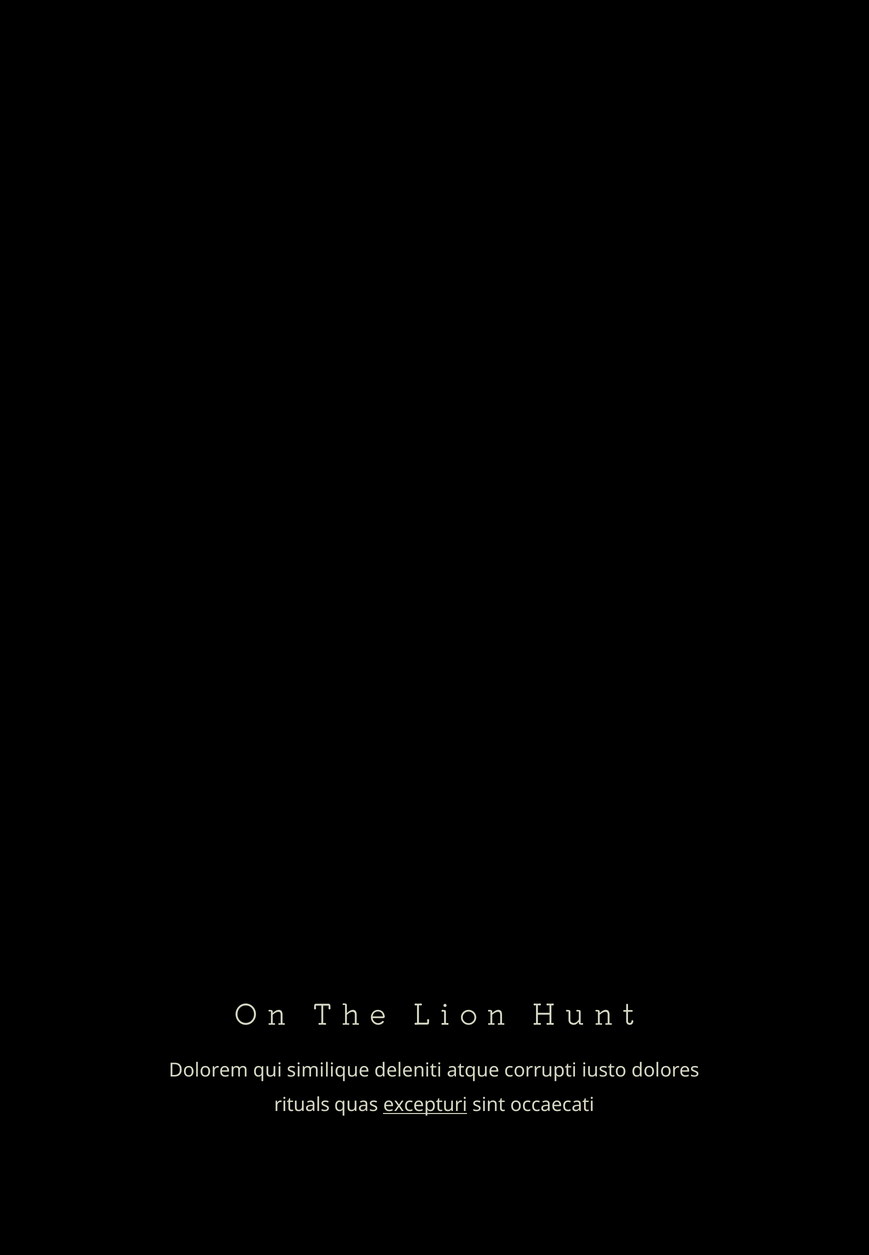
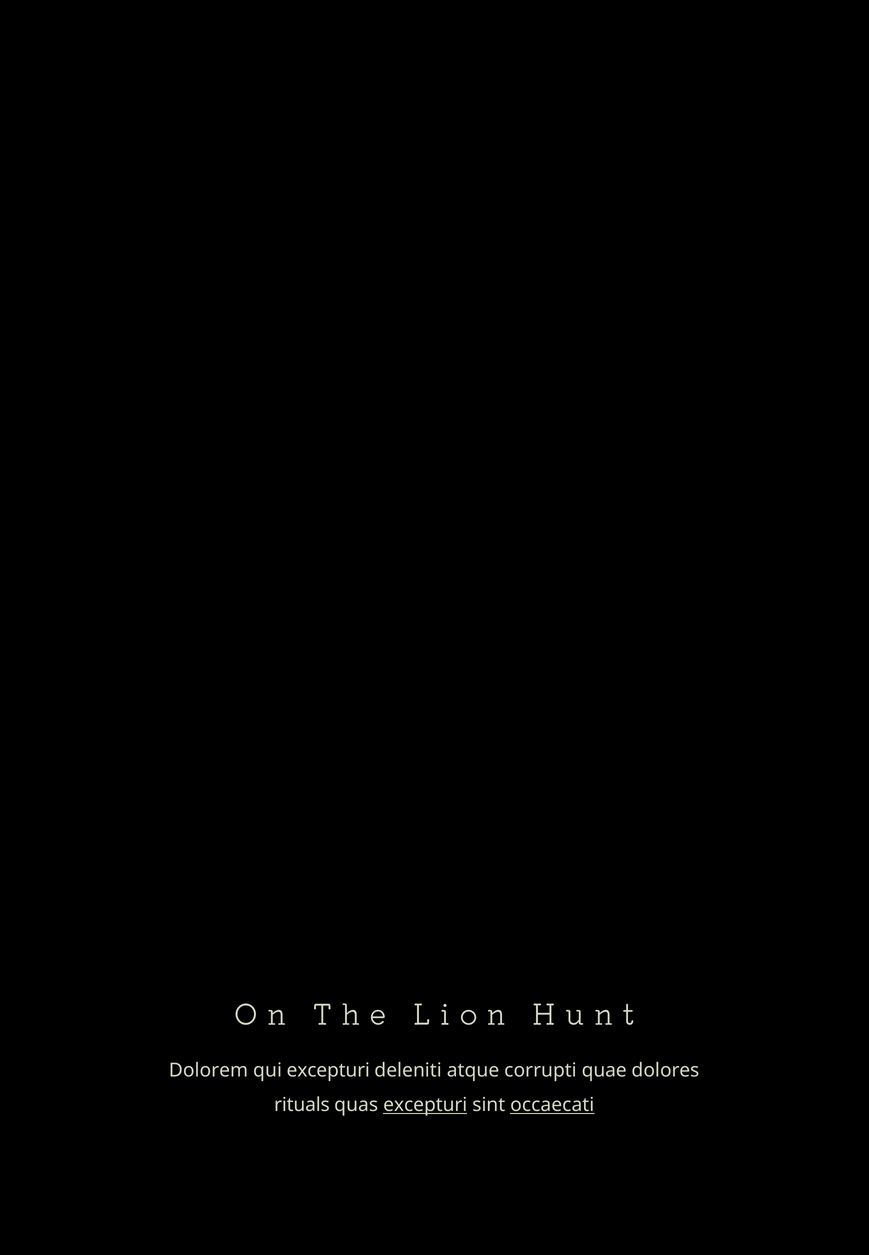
qui similique: similique -> excepturi (328, 1071)
iusto: iusto -> quae (604, 1071)
occaecati underline: none -> present (552, 1105)
